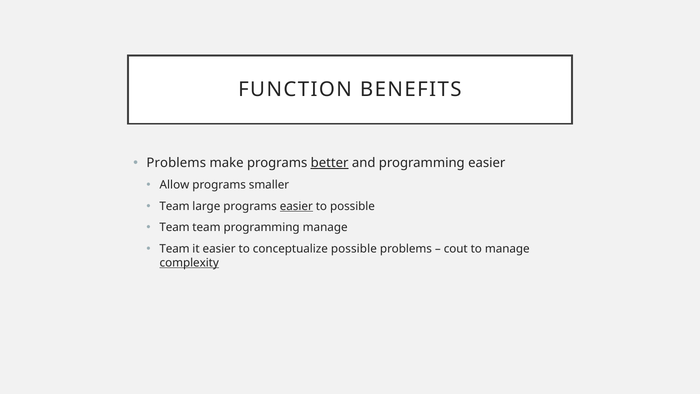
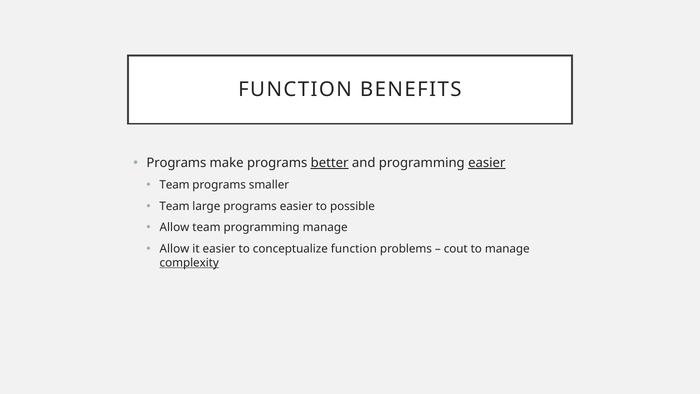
Problems: Problems -> Programs (176, 163)
easier underline: none -> present (487, 163)
Allow: Allow -> Team (175, 185)
easier underline: present -> none (296, 206)
Team: Team -> Allow (174, 227)
Team: Team -> Allow (174, 249)
conceptualize possible: possible -> function (354, 249)
